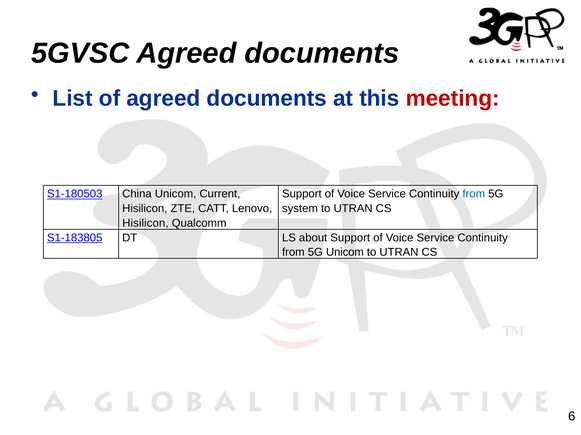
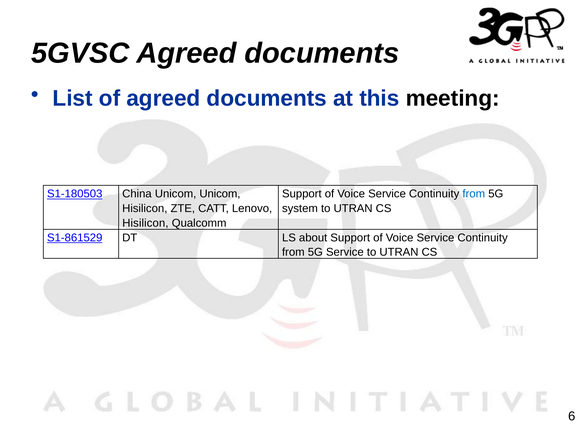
meeting colour: red -> black (453, 99)
Unicom Current: Current -> Unicom (220, 194)
S1-183805: S1-183805 -> S1-861529 (75, 238)
5G Unicom: Unicom -> Service (345, 253)
